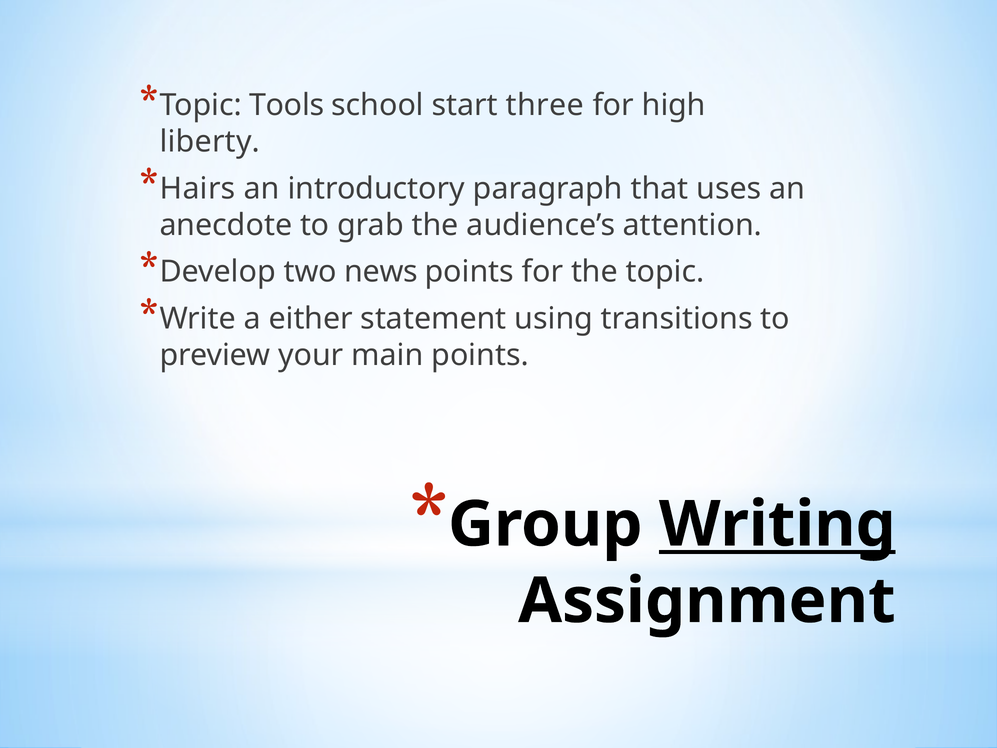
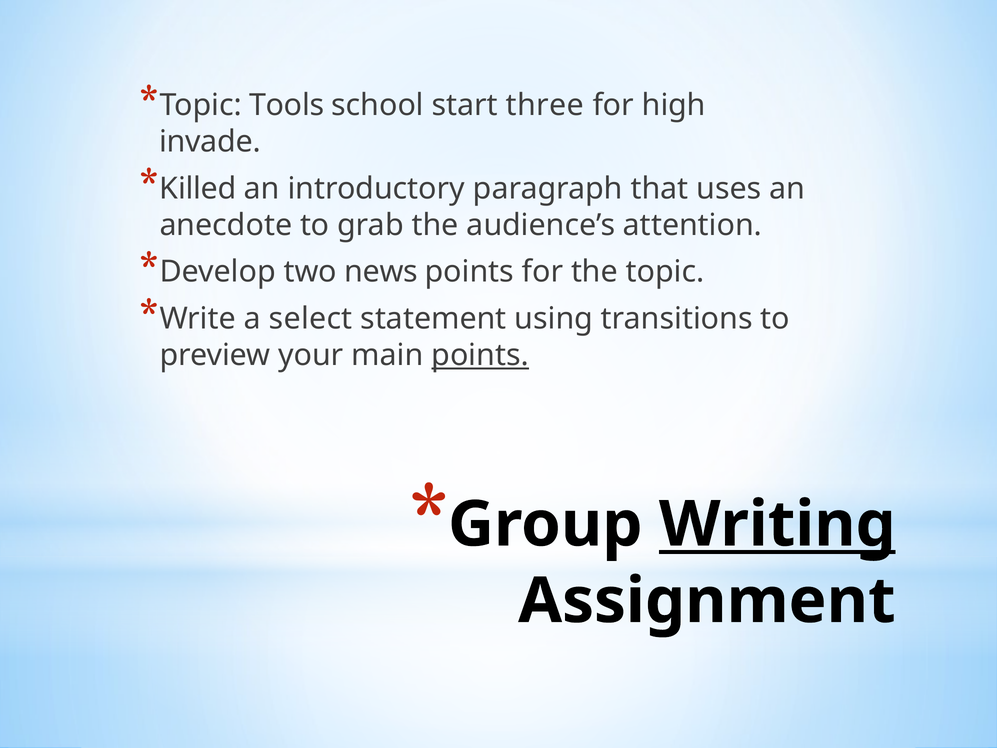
liberty: liberty -> invade (210, 142)
Hairs: Hairs -> Killed (198, 188)
either: either -> select (311, 319)
points underline: none -> present (480, 355)
